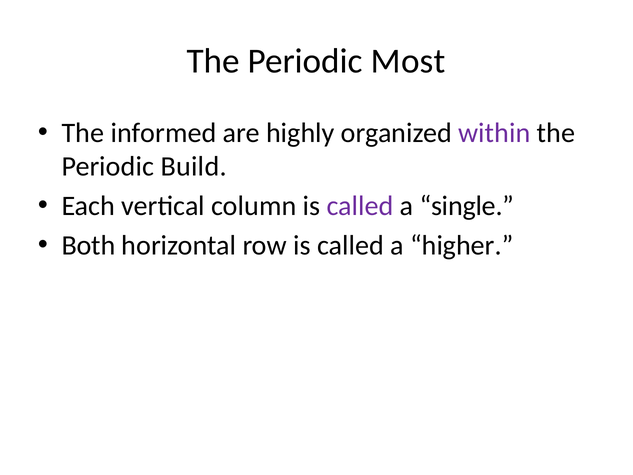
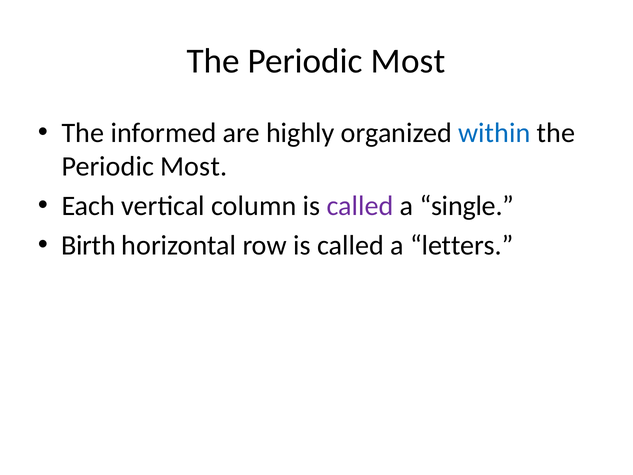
within colour: purple -> blue (494, 133)
Build: Build -> Most (194, 167)
Both: Both -> Birth (89, 245)
higher: higher -> letters (462, 245)
